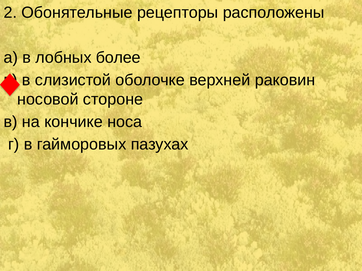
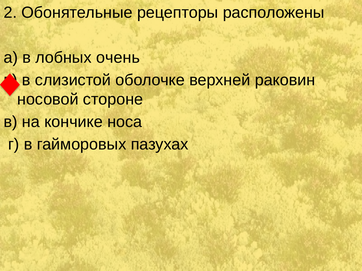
более: более -> очень (118, 58)
